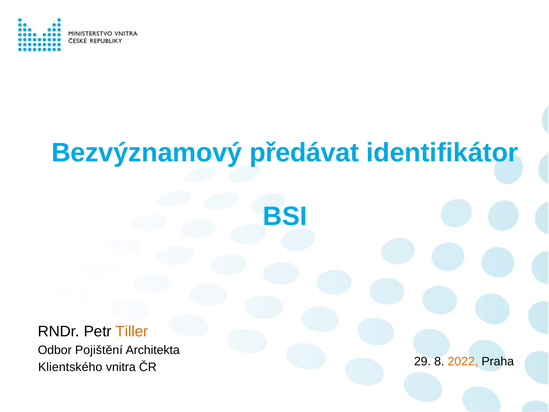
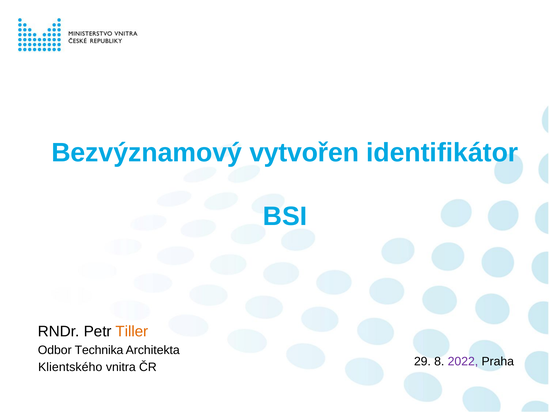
předávat: předávat -> vytvořen (304, 152)
Pojištění: Pojištění -> Technika (99, 350)
2022 colour: orange -> purple (463, 361)
